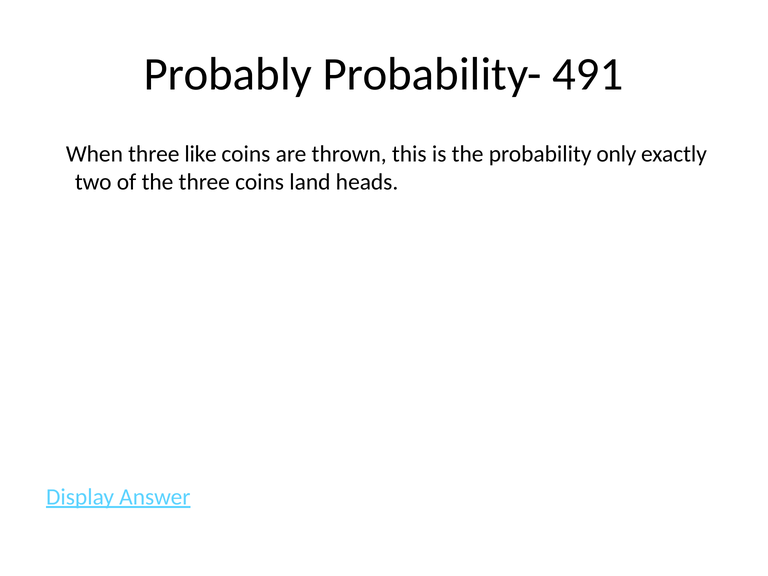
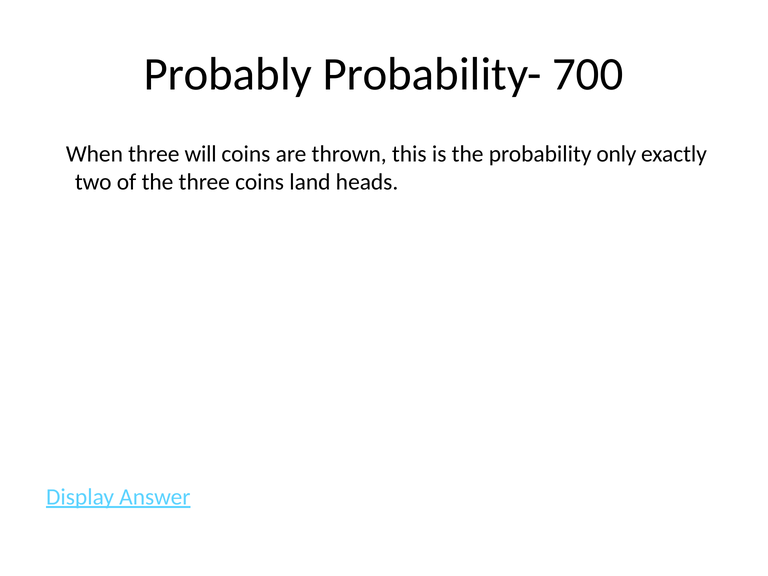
491: 491 -> 700 (588, 74)
like: like -> will (201, 154)
